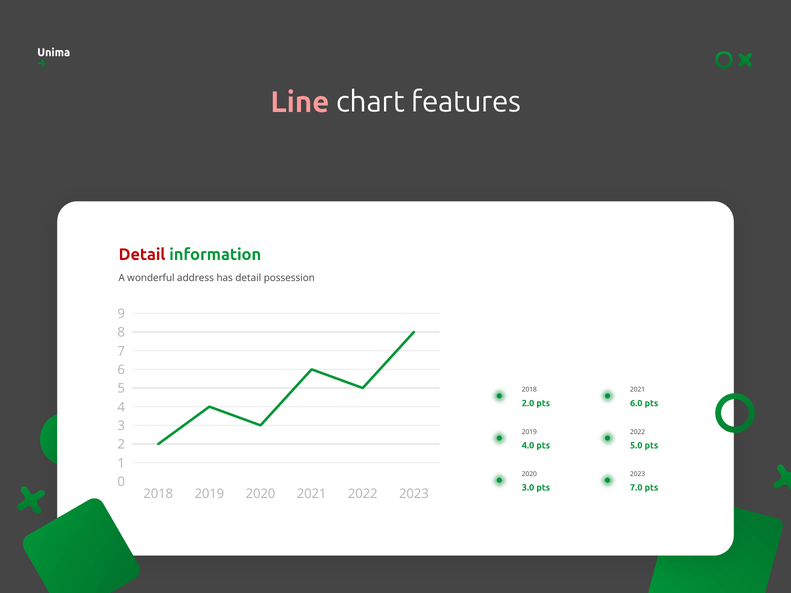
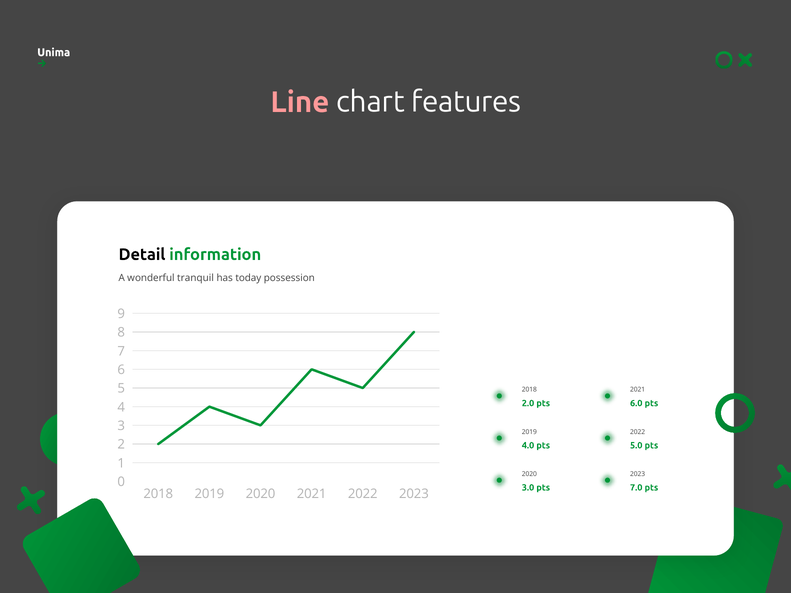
Detail colour: red -> black (142, 255)
address: address -> tranquil (195, 278)
has detail: detail -> today (248, 278)
